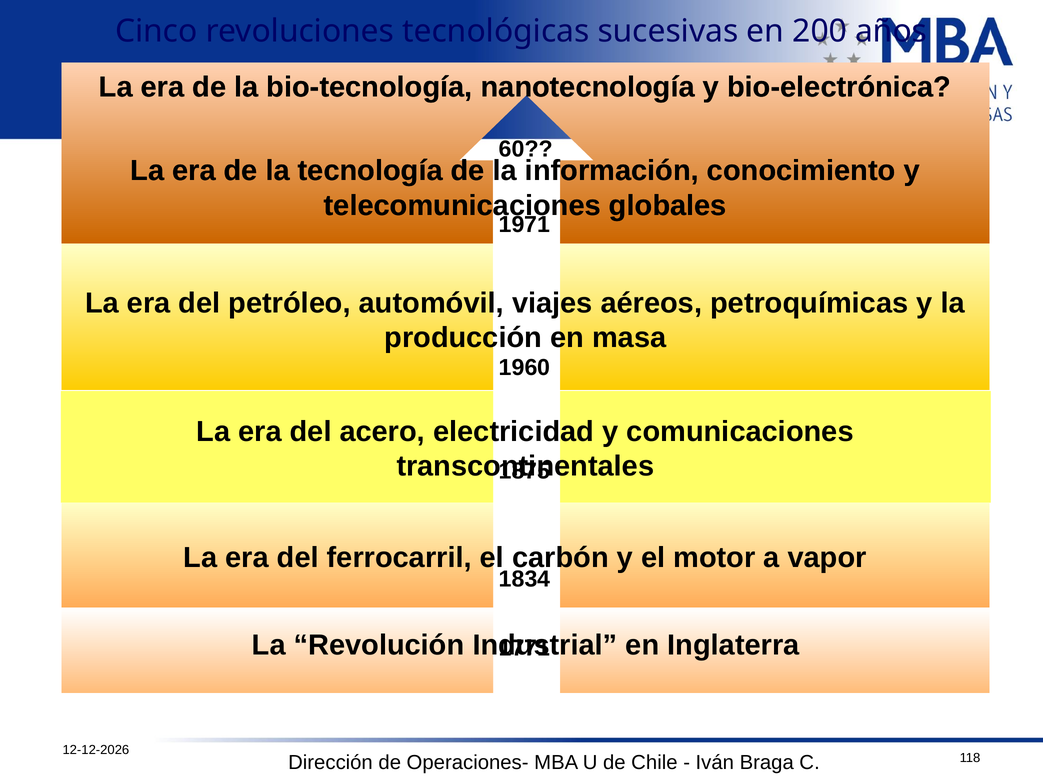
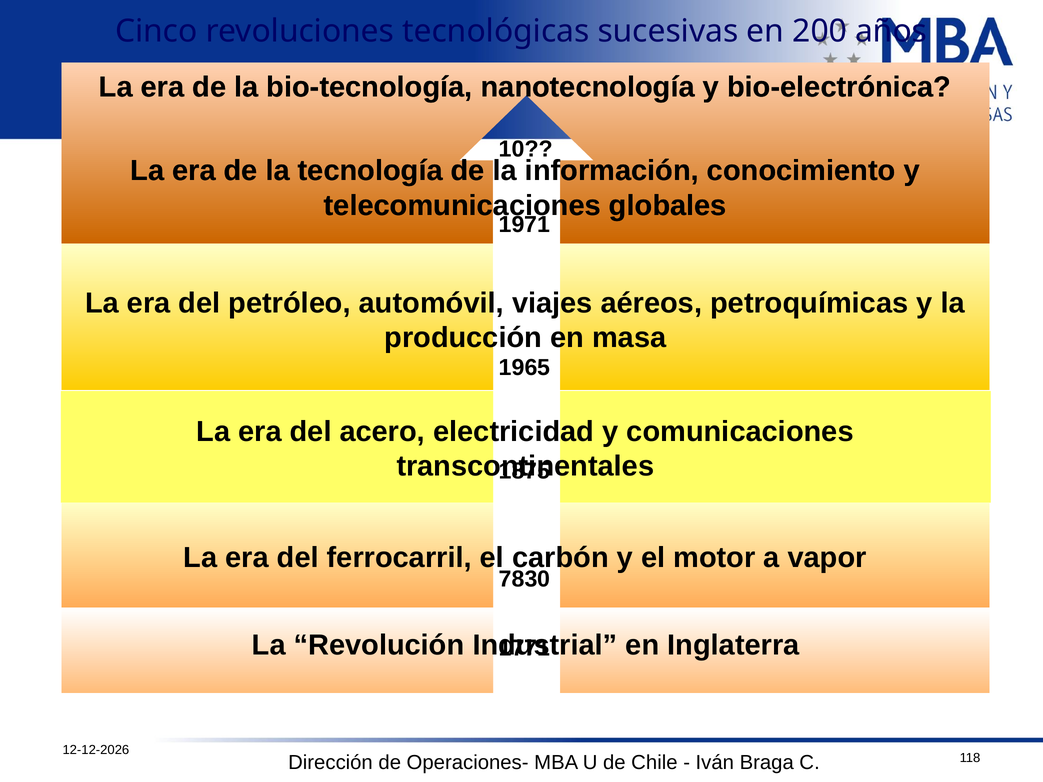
60: 60 -> 10 (526, 149)
1960: 1960 -> 1965 (525, 368)
1834: 1834 -> 7830 (525, 579)
